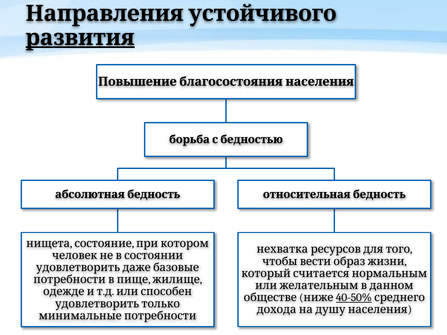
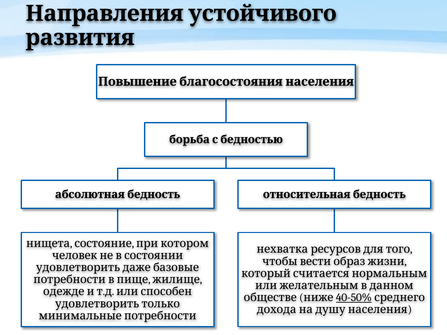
развития underline: present -> none (80, 38)
